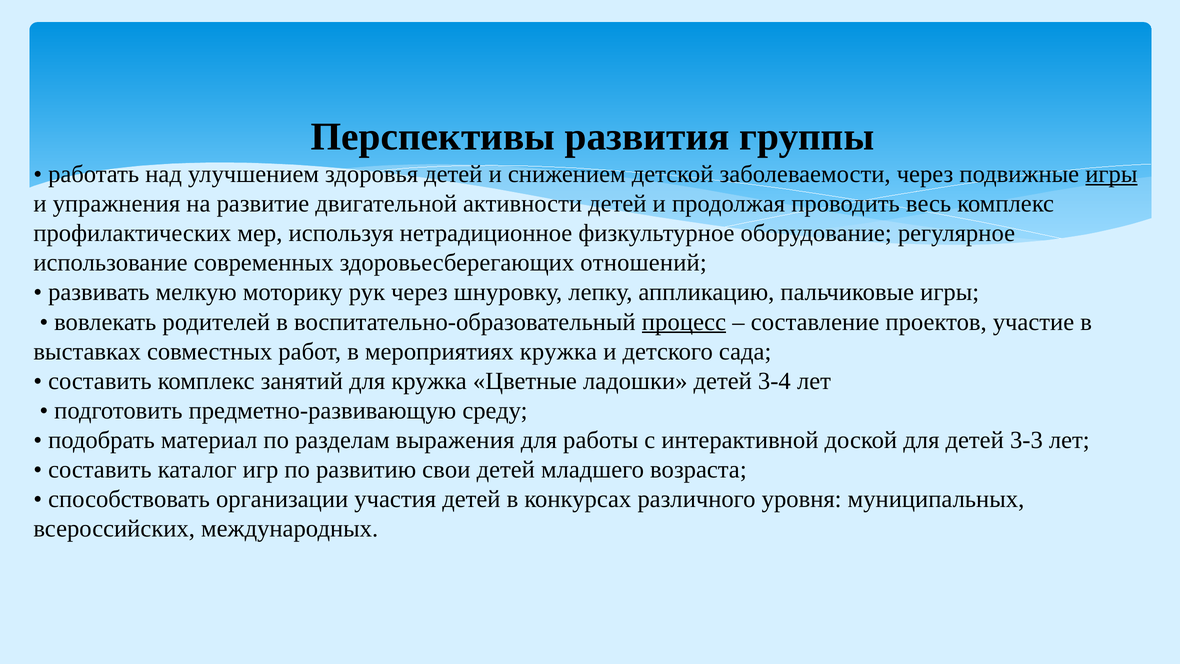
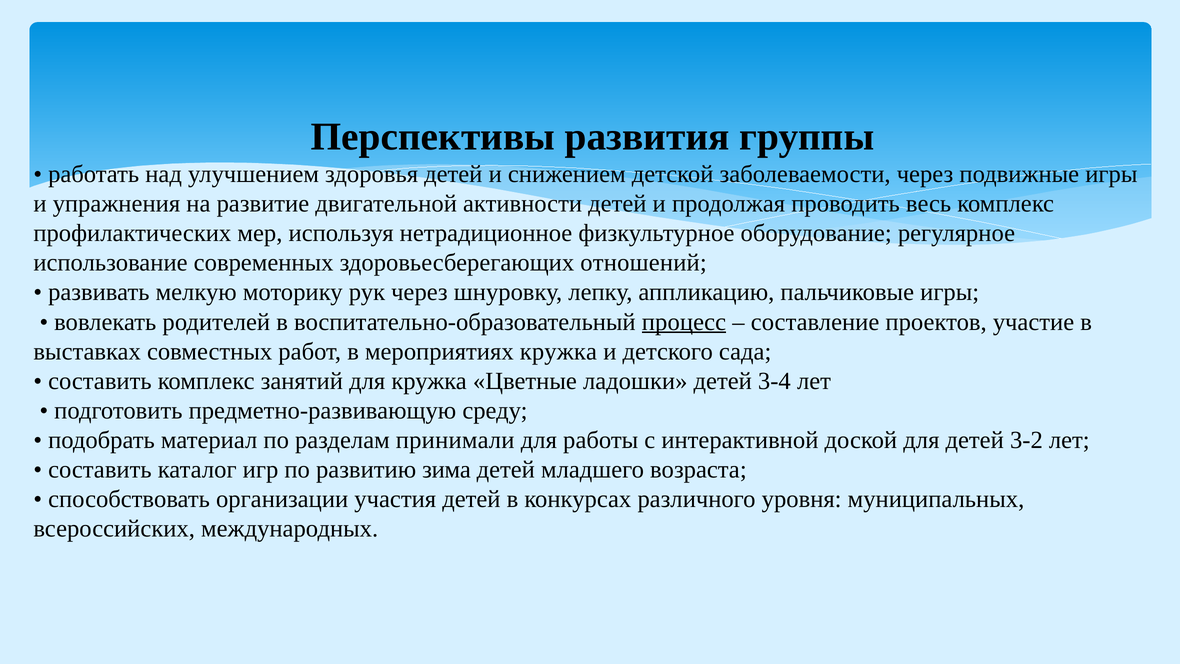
игры underline: present -> none (1111, 174)
выражения: выражения -> принимали (455, 440)
3-3: 3-3 -> 3-2 (1026, 440)
свои: свои -> зима (447, 469)
